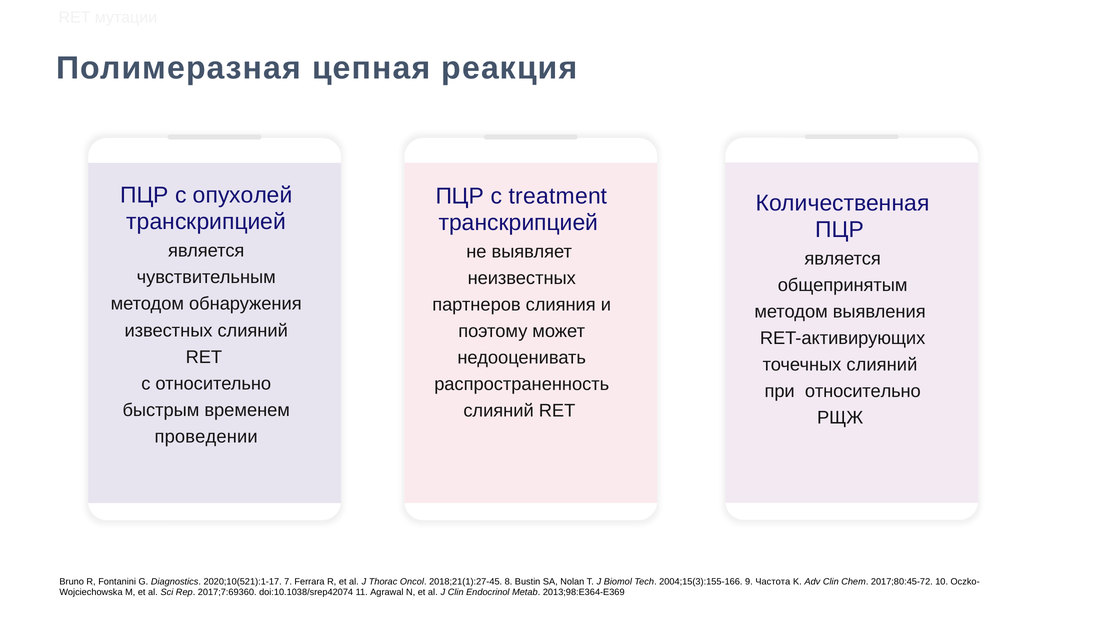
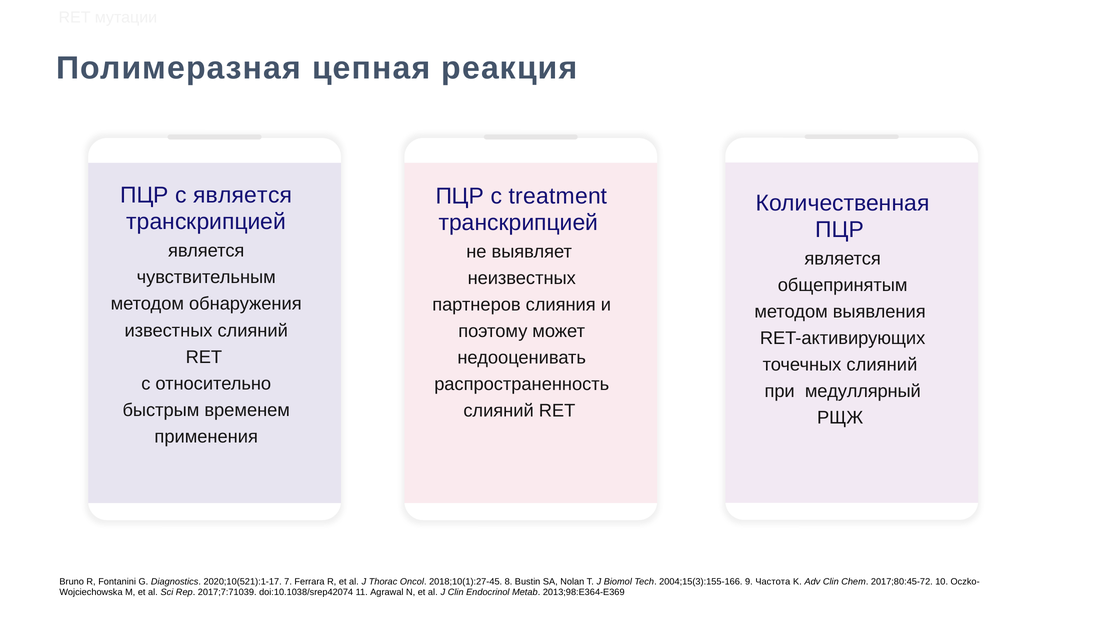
с опухолей: опухолей -> является (243, 195)
при относительно: относительно -> медуллярный (863, 391)
проведении: проведении -> применения (206, 437)
2018;21(1):27-45: 2018;21(1):27-45 -> 2018;10(1):27-45 (466, 582)
2017;7:69360: 2017;7:69360 -> 2017;7:71039 (227, 593)
